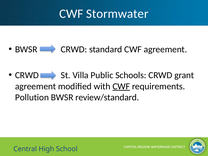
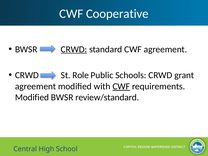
Stormwater: Stormwater -> Cooperative (117, 14)
CRWD underline: none -> present (74, 49)
Villa: Villa -> Role (81, 75)
Pollution: Pollution -> Modified (32, 97)
